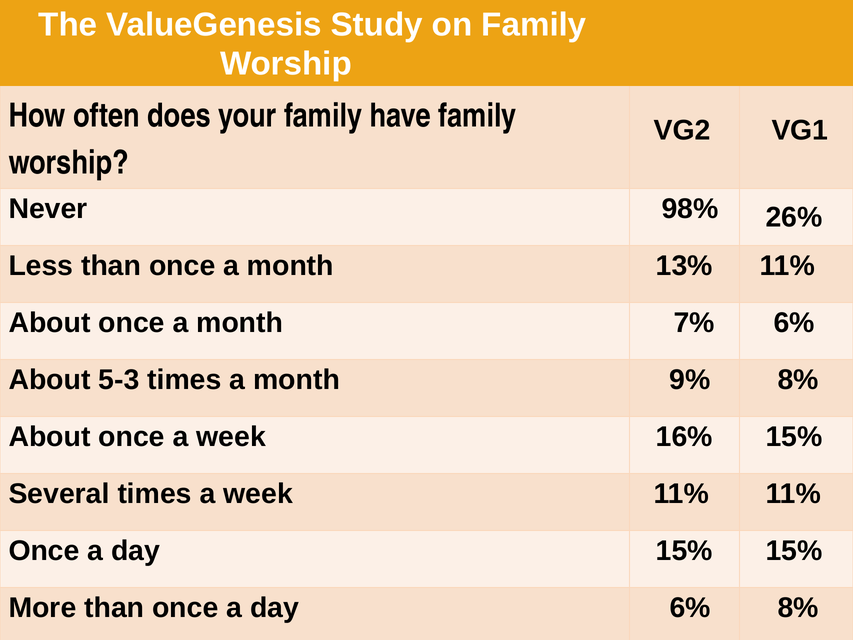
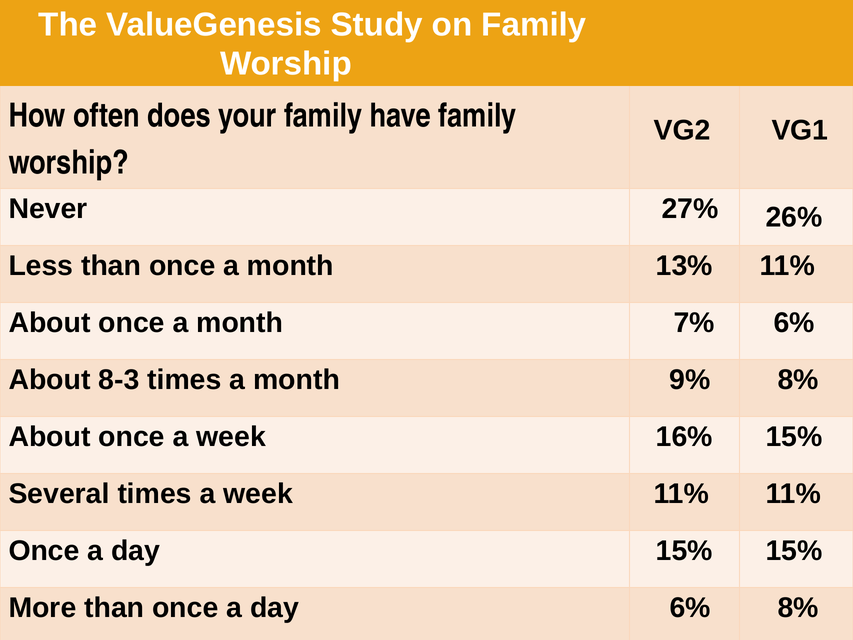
98%: 98% -> 27% (690, 209)
5-3: 5-3 -> 8-3 (119, 380)
